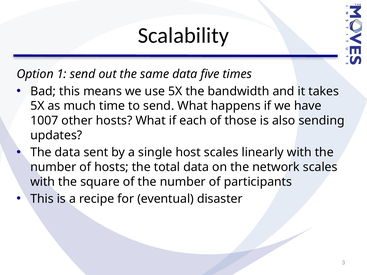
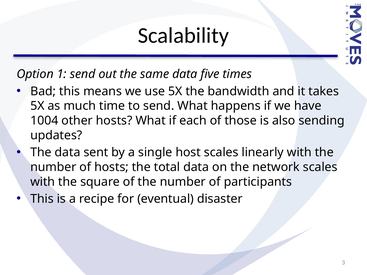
1007: 1007 -> 1004 (44, 121)
